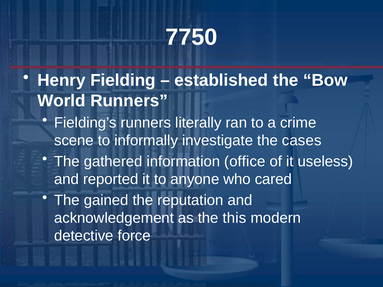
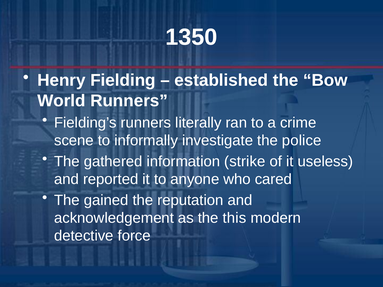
7750: 7750 -> 1350 (191, 37)
cases: cases -> police (302, 141)
office: office -> strike (245, 162)
